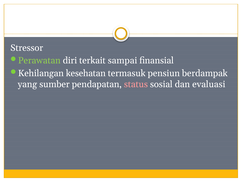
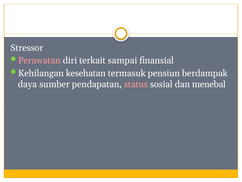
Perawatan colour: light green -> pink (39, 60)
yang: yang -> daya (27, 84)
evaluasi: evaluasi -> menebal (209, 84)
